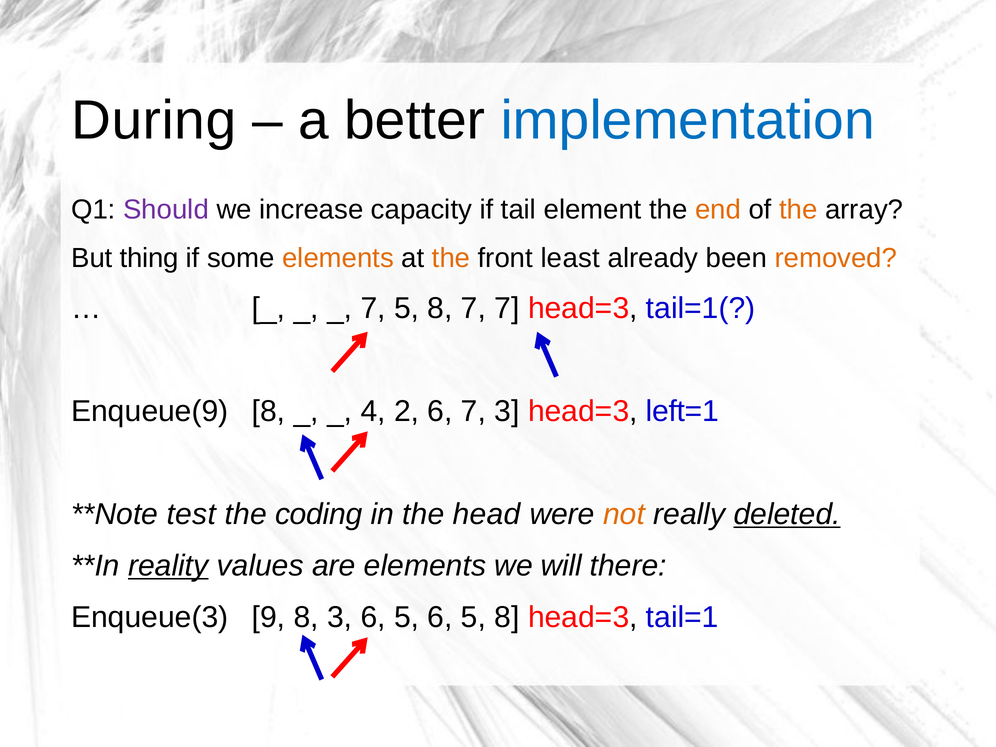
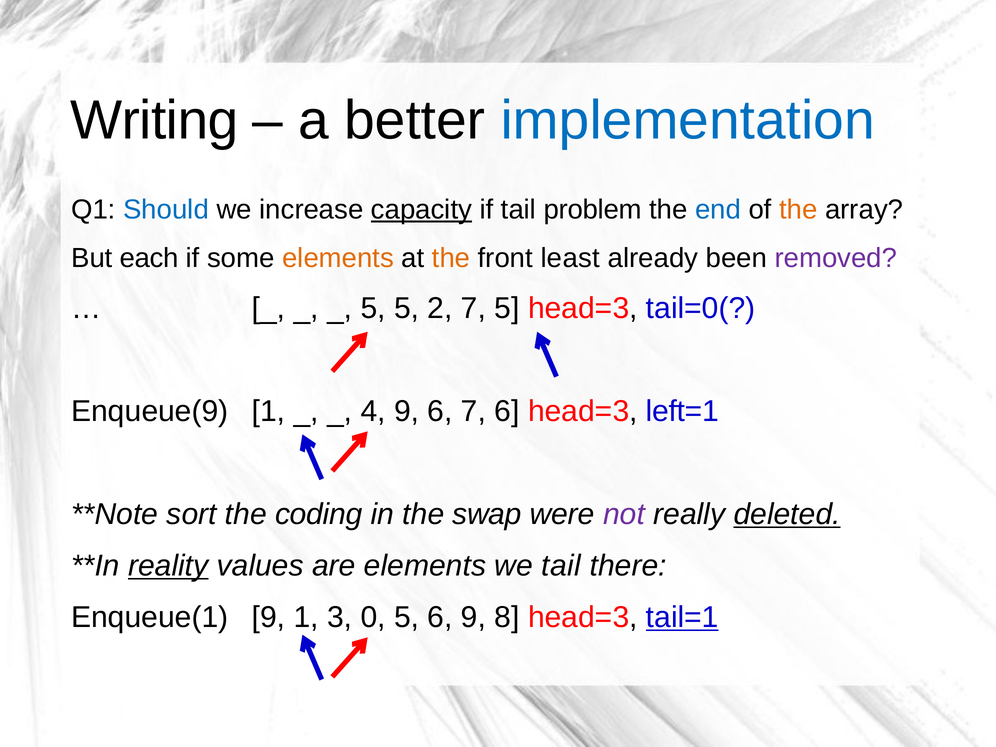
During: During -> Writing (154, 120)
Should colour: purple -> blue (166, 210)
capacity underline: none -> present (421, 210)
element: element -> problem (593, 210)
end colour: orange -> blue (718, 210)
thing: thing -> each (149, 258)
removed colour: orange -> purple (836, 258)
7: 7 -> 5 (373, 308)
8: 8 -> 2 (440, 308)
7 7: 7 -> 5 (507, 308)
tail=1(: tail=1( -> tail=0( (701, 308)
Enqueue(9 8: 8 -> 1 (269, 411)
4 2: 2 -> 9 (407, 411)
7 3: 3 -> 6 (507, 411)
test: test -> sort (192, 514)
head: head -> swap (487, 514)
not colour: orange -> purple (624, 514)
we will: will -> tail (561, 566)
Enqueue(3: Enqueue(3 -> Enqueue(1 (150, 617)
9 8: 8 -> 1 (306, 617)
3 6: 6 -> 0 (373, 617)
5 6 5: 5 -> 9 (473, 617)
tail=1 underline: none -> present (682, 617)
